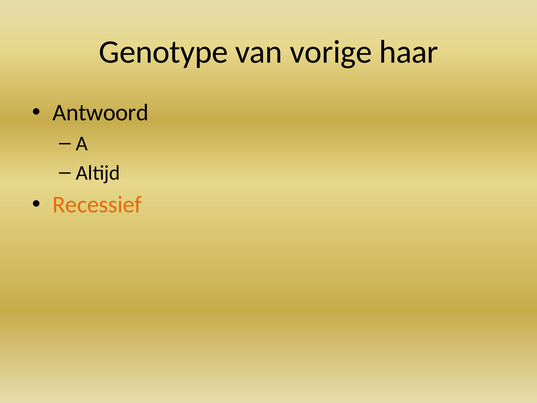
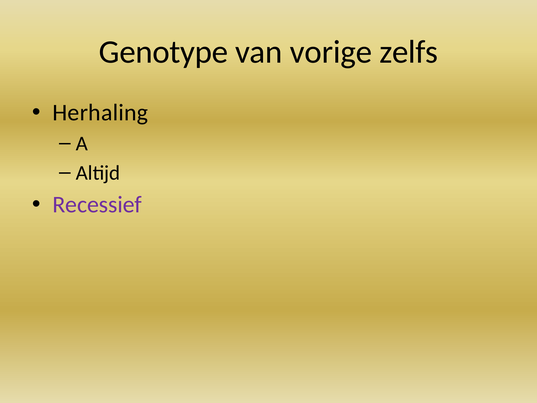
haar: haar -> zelfs (409, 52)
Antwoord: Antwoord -> Herhaling (100, 113)
Recessief colour: orange -> purple (97, 205)
